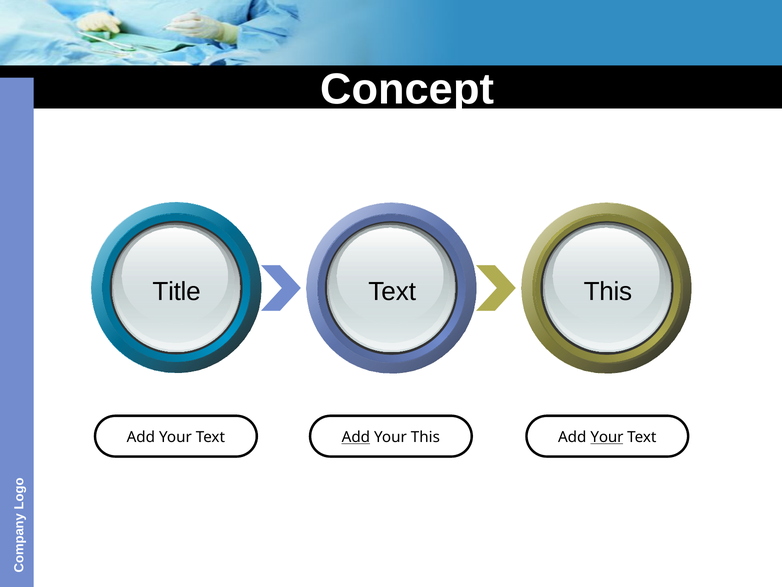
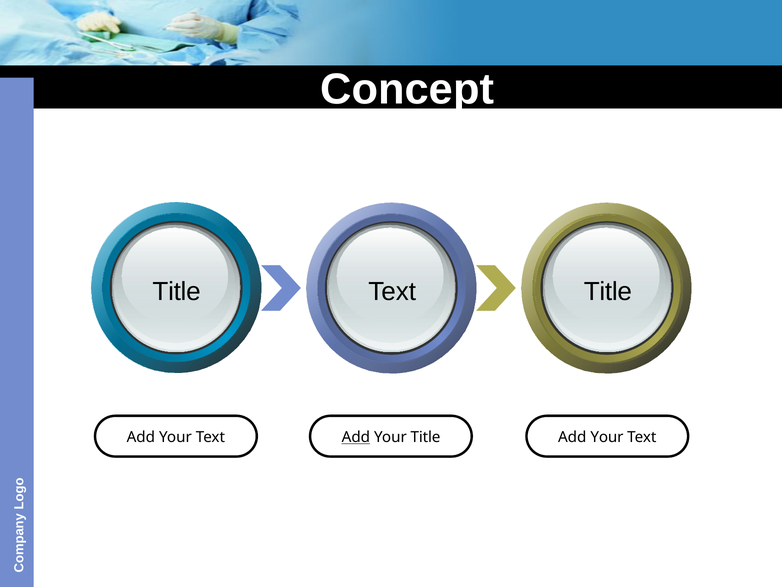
This: This -> Title (608, 292)
Your This: This -> Title (426, 437)
Your underline: present -> none (607, 437)
